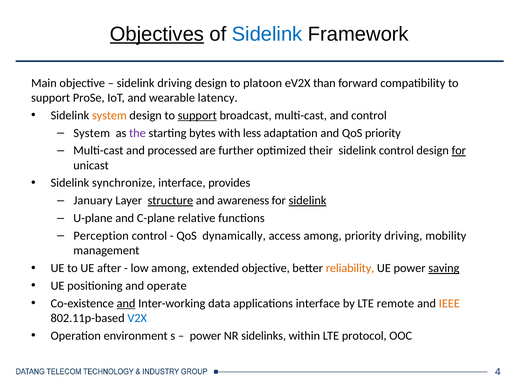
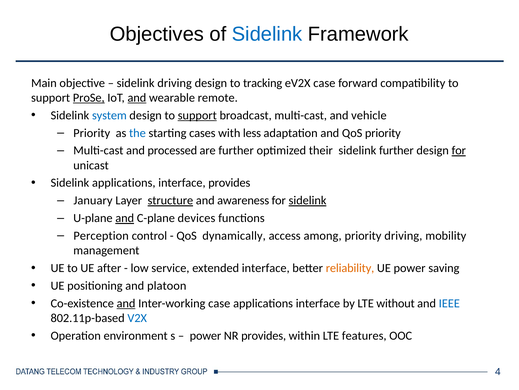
Objectives underline: present -> none (157, 34)
platoon: platoon -> tracking (263, 83)
eV2X than: than -> case (324, 83)
ProSe underline: none -> present (89, 98)
and underline: none -> present (137, 98)
latency: latency -> remote (218, 98)
system colour: orange -> blue (109, 115)
and control: control -> vehicle (369, 115)
System: System -> Priority (92, 133)
the colour: purple -> blue (137, 133)
bytes: bytes -> cases (202, 133)
sidelink control: control -> further (396, 150)
Sidelink synchronize: synchronize -> applications (124, 183)
and underline: none -> present (125, 218)
relative: relative -> devices (196, 218)
low among: among -> service (170, 268)
extended objective: objective -> interface (266, 268)
saving underline: present -> none (444, 268)
operate: operate -> platoon (167, 285)
Inter-working data: data -> case (219, 303)
remote: remote -> without (396, 303)
IEEE colour: orange -> blue (449, 303)
NR sidelinks: sidelinks -> provides (264, 335)
protocol: protocol -> features (364, 335)
